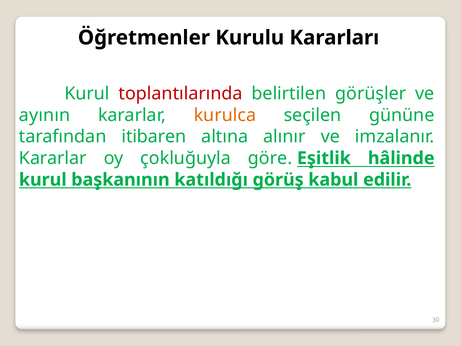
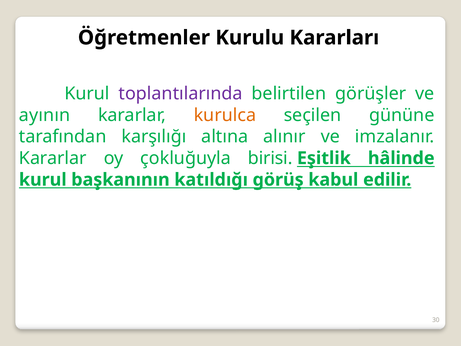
toplantılarında colour: red -> purple (181, 94)
itibaren: itibaren -> karşılığı (154, 137)
göre: göre -> birisi (270, 158)
